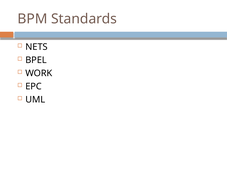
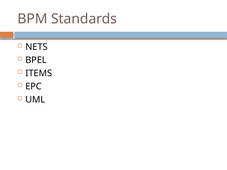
WORK: WORK -> ITEMS (39, 73)
